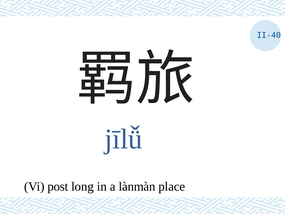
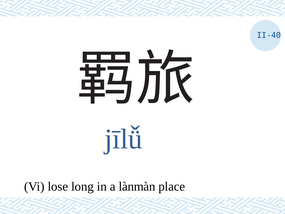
post: post -> lose (58, 186)
